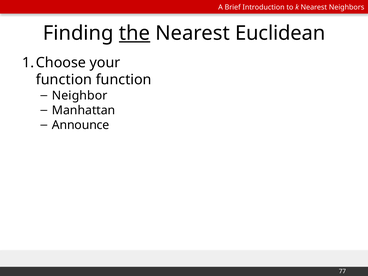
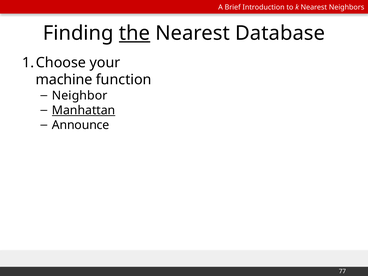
Euclidean: Euclidean -> Database (280, 33)
function: function -> machine (64, 80)
Manhattan underline: none -> present (84, 110)
